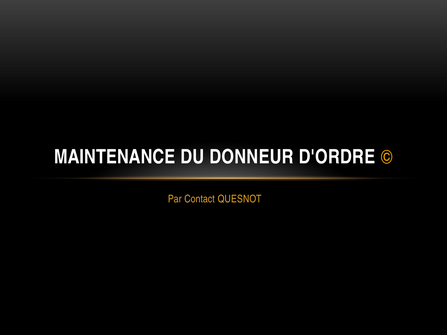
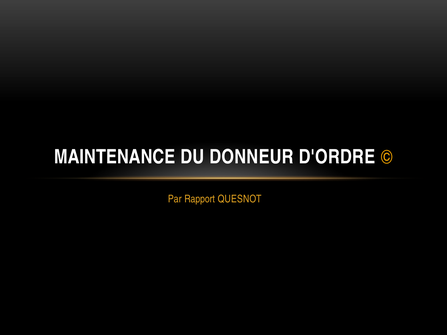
Contact: Contact -> Rapport (200, 199)
